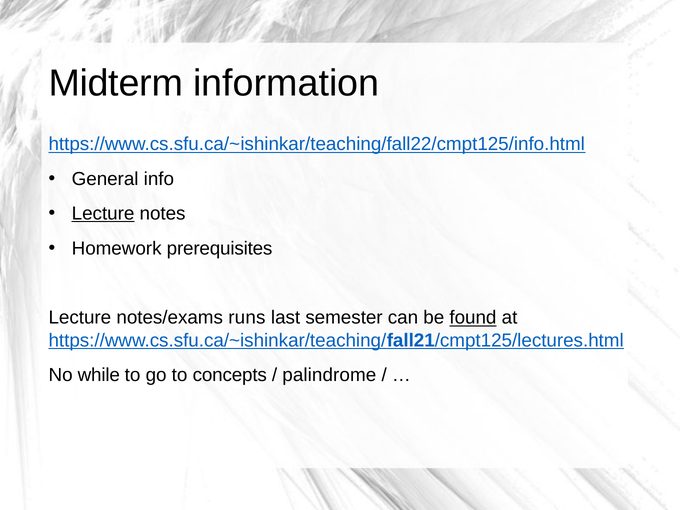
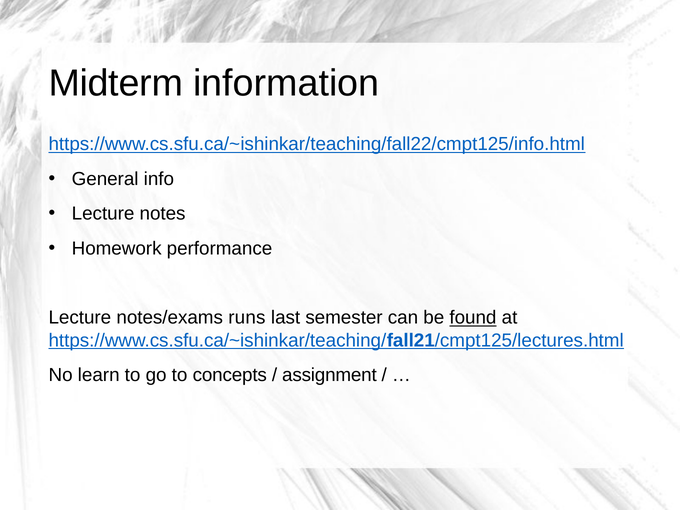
Lecture underline: present -> none (103, 214)
prerequisites: prerequisites -> performance (219, 248)
while: while -> learn (99, 375)
palindrome: palindrome -> assignment (329, 375)
